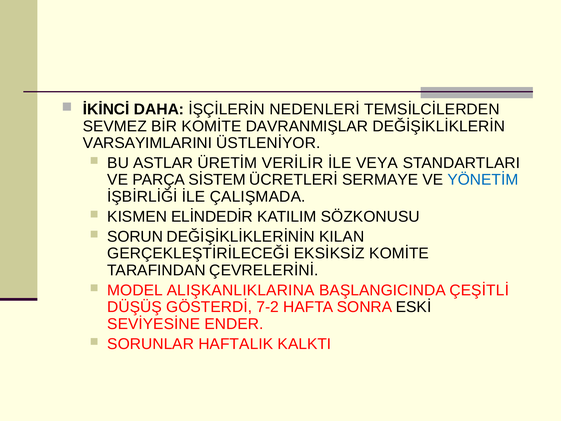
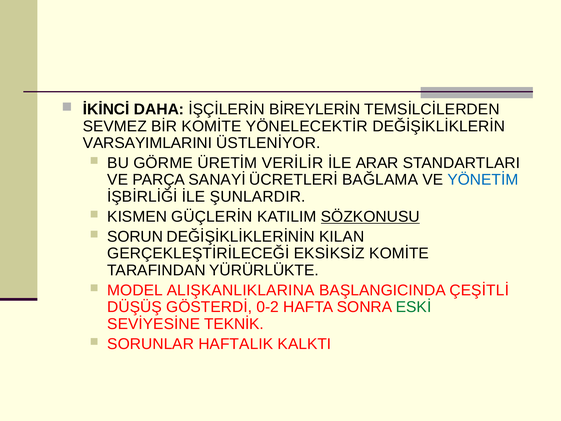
NEDENLERİ: NEDENLERİ -> BİREYLERİN (315, 109)
DAVRANMIŞLAR: DAVRANMIŞLAR -> YÖNELECEKTİR (307, 126)
ASTLAR: ASTLAR -> GÖRME (163, 163)
VEYA: VEYA -> ARAR (377, 163)
SİSTEM: SİSTEM -> SANAYİ (217, 180)
SERMAYE: SERMAYE -> BAĞLAMA (380, 180)
ÇALIŞMADA: ÇALIŞMADA -> ŞUNLARDIR (258, 197)
ELİNDEDİR: ELİNDEDİR -> GÜÇLERİN (212, 217)
SÖZKONUSU underline: none -> present (370, 217)
ÇEVRELERİNİ: ÇEVRELERİNİ -> YÜRÜRLÜKTE (264, 270)
7-2: 7-2 -> 0-2 (268, 307)
ESKİ colour: black -> green (414, 307)
ENDER: ENDER -> TEKNİK (234, 324)
